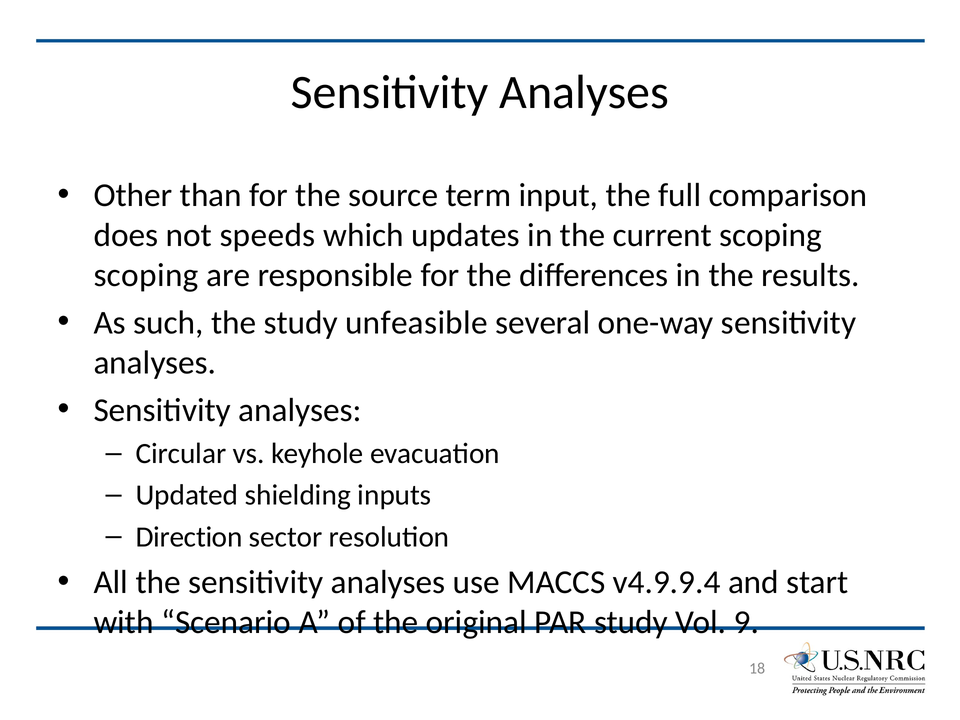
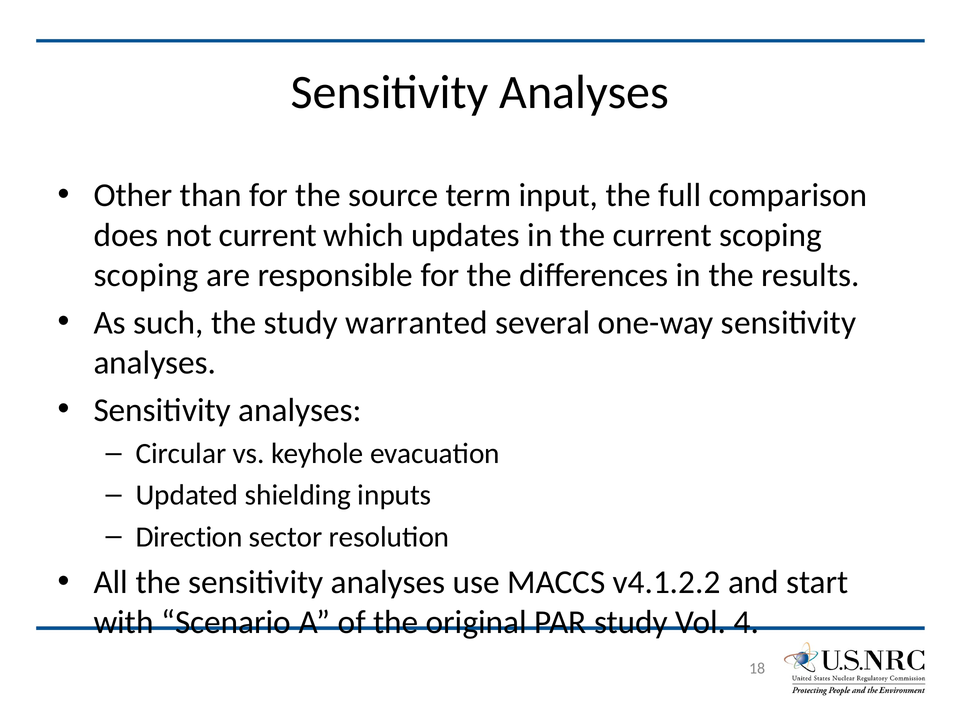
not speeds: speeds -> current (268, 235)
unfeasible: unfeasible -> warranted (416, 323)
v4.9.9.4: v4.9.9.4 -> v4.1.2.2 (667, 582)
9: 9 -> 4 (746, 622)
